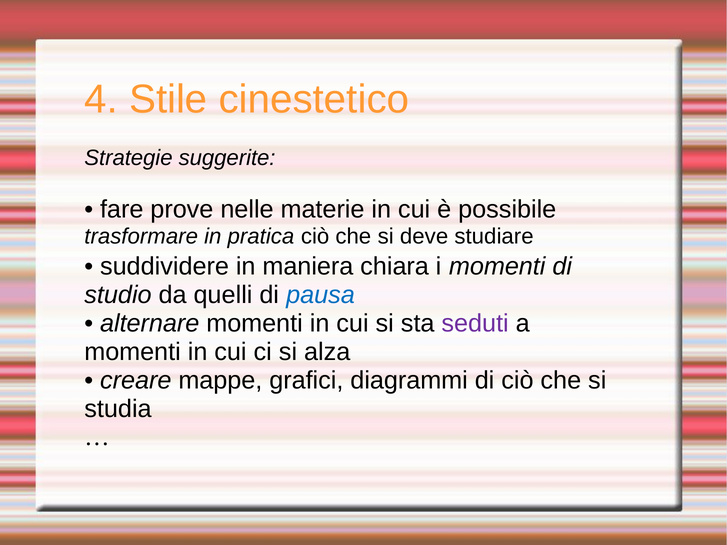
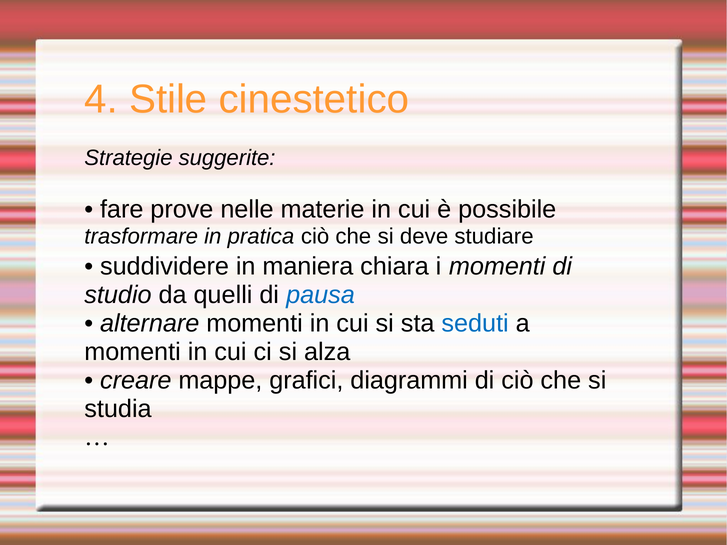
seduti colour: purple -> blue (475, 324)
